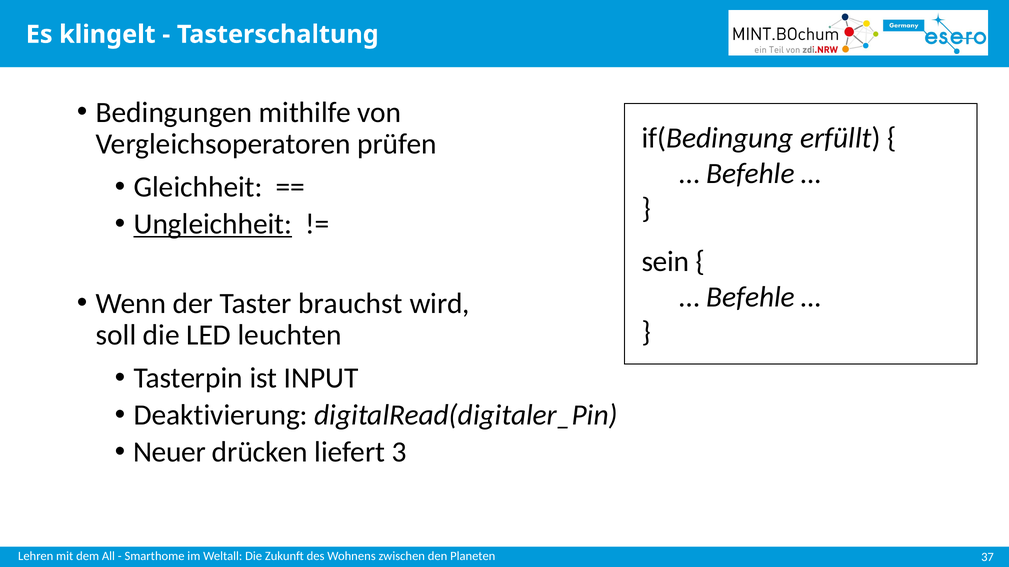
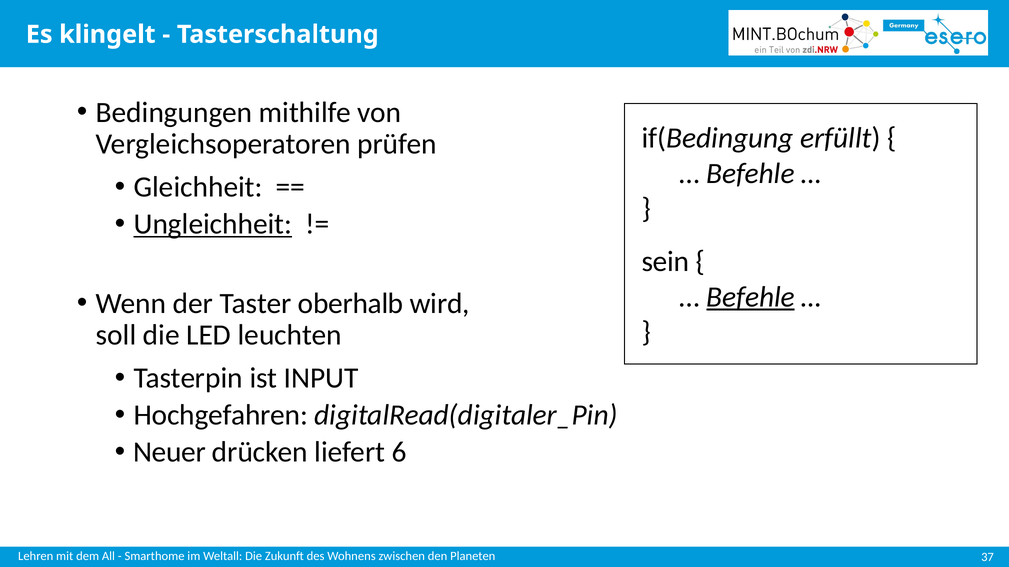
Befehle underline: none -> present (751, 297)
brauchst: brauchst -> oberhalb (351, 304)
Deaktivierung: Deaktivierung -> Hochgefahren (221, 416)
3: 3 -> 6 (399, 453)
